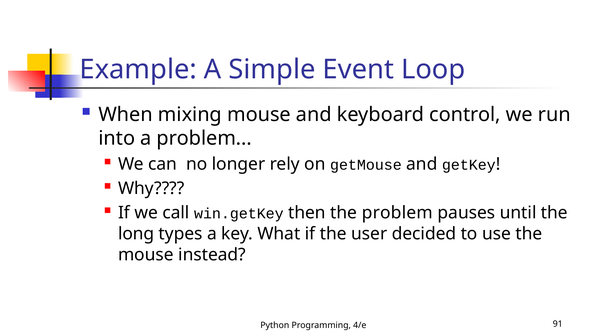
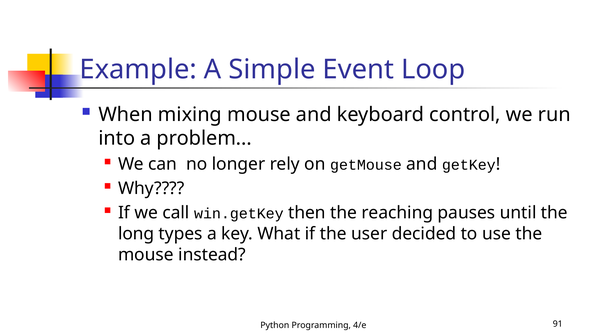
the problem: problem -> reaching (397, 213)
